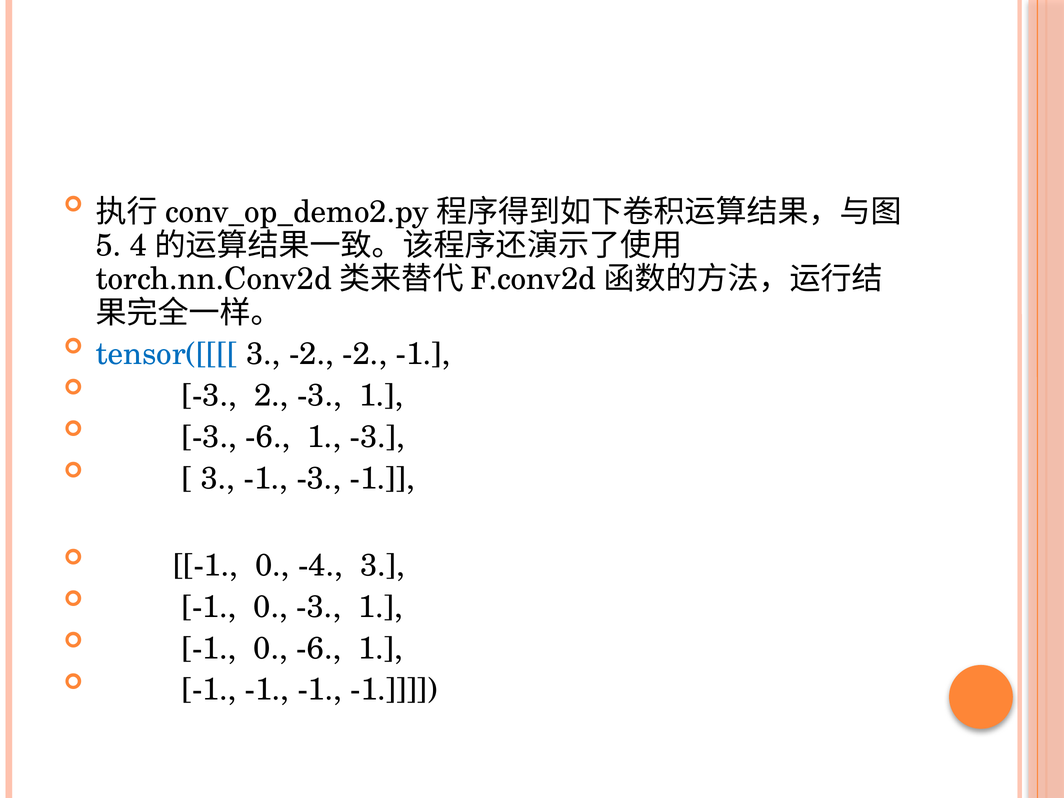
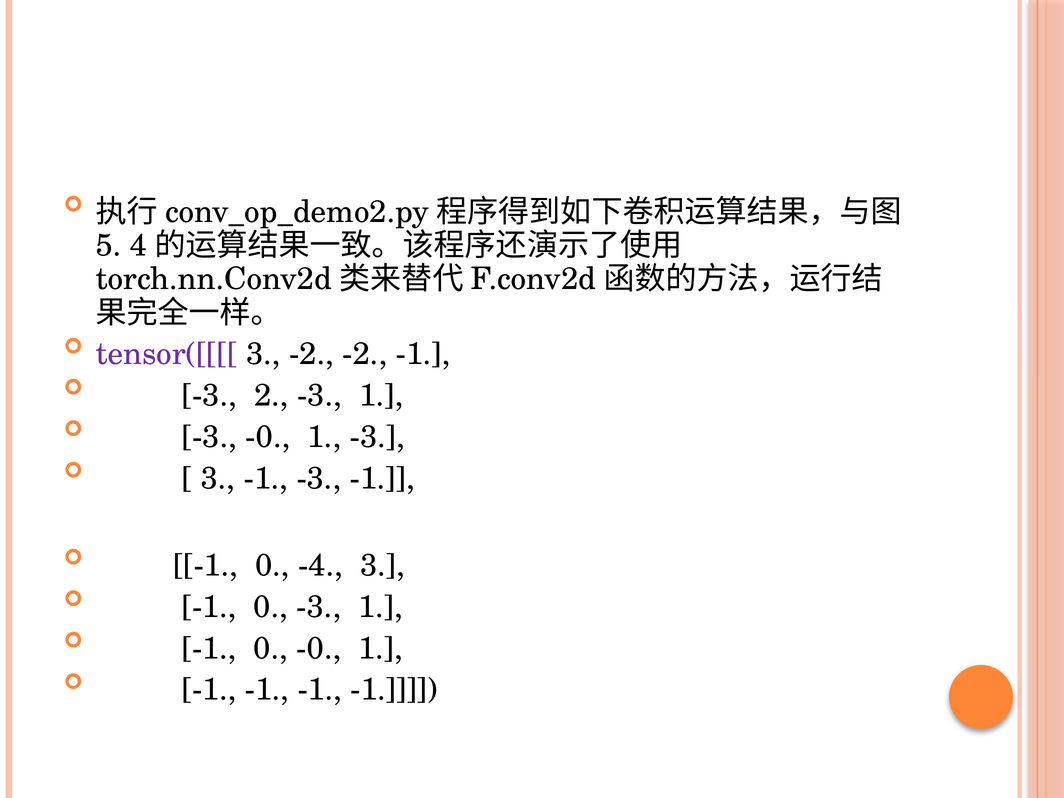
tensor([[[[ colour: blue -> purple (167, 354)
-3 -6: -6 -> -0 (268, 437)
0 -6: -6 -> -0 (319, 648)
